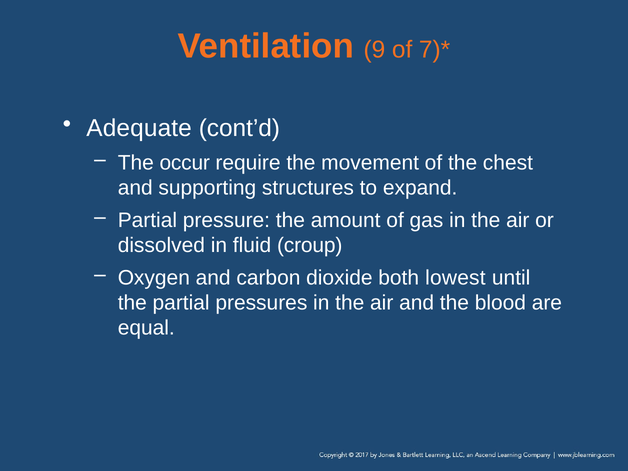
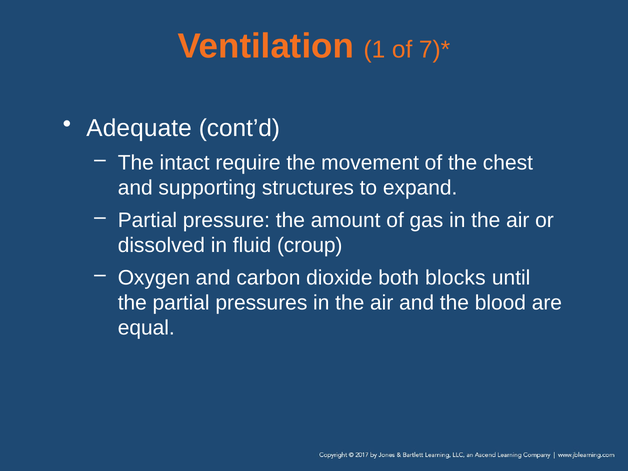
9: 9 -> 1 (374, 50)
occur: occur -> intact (185, 163)
lowest: lowest -> blocks (455, 278)
